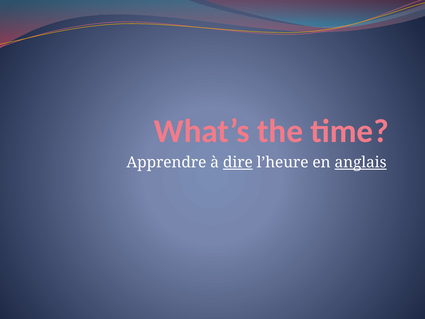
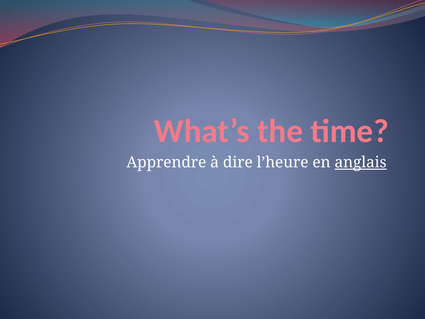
dire underline: present -> none (238, 162)
